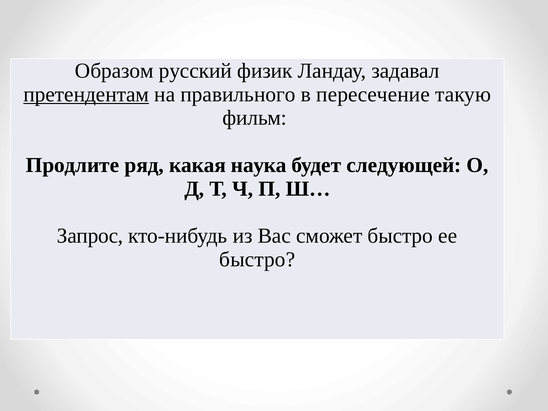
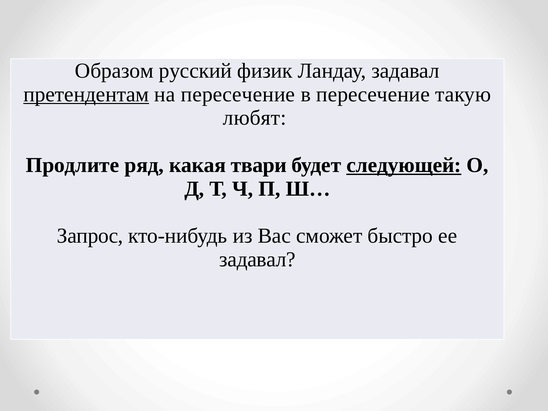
на правильного: правильного -> пересечение (238, 94)
фильм: фильм -> любят (255, 118)
наука: наука -> твари (259, 165)
следующей underline: none -> present (404, 165)
быстро: быстро -> задавал (257, 259)
